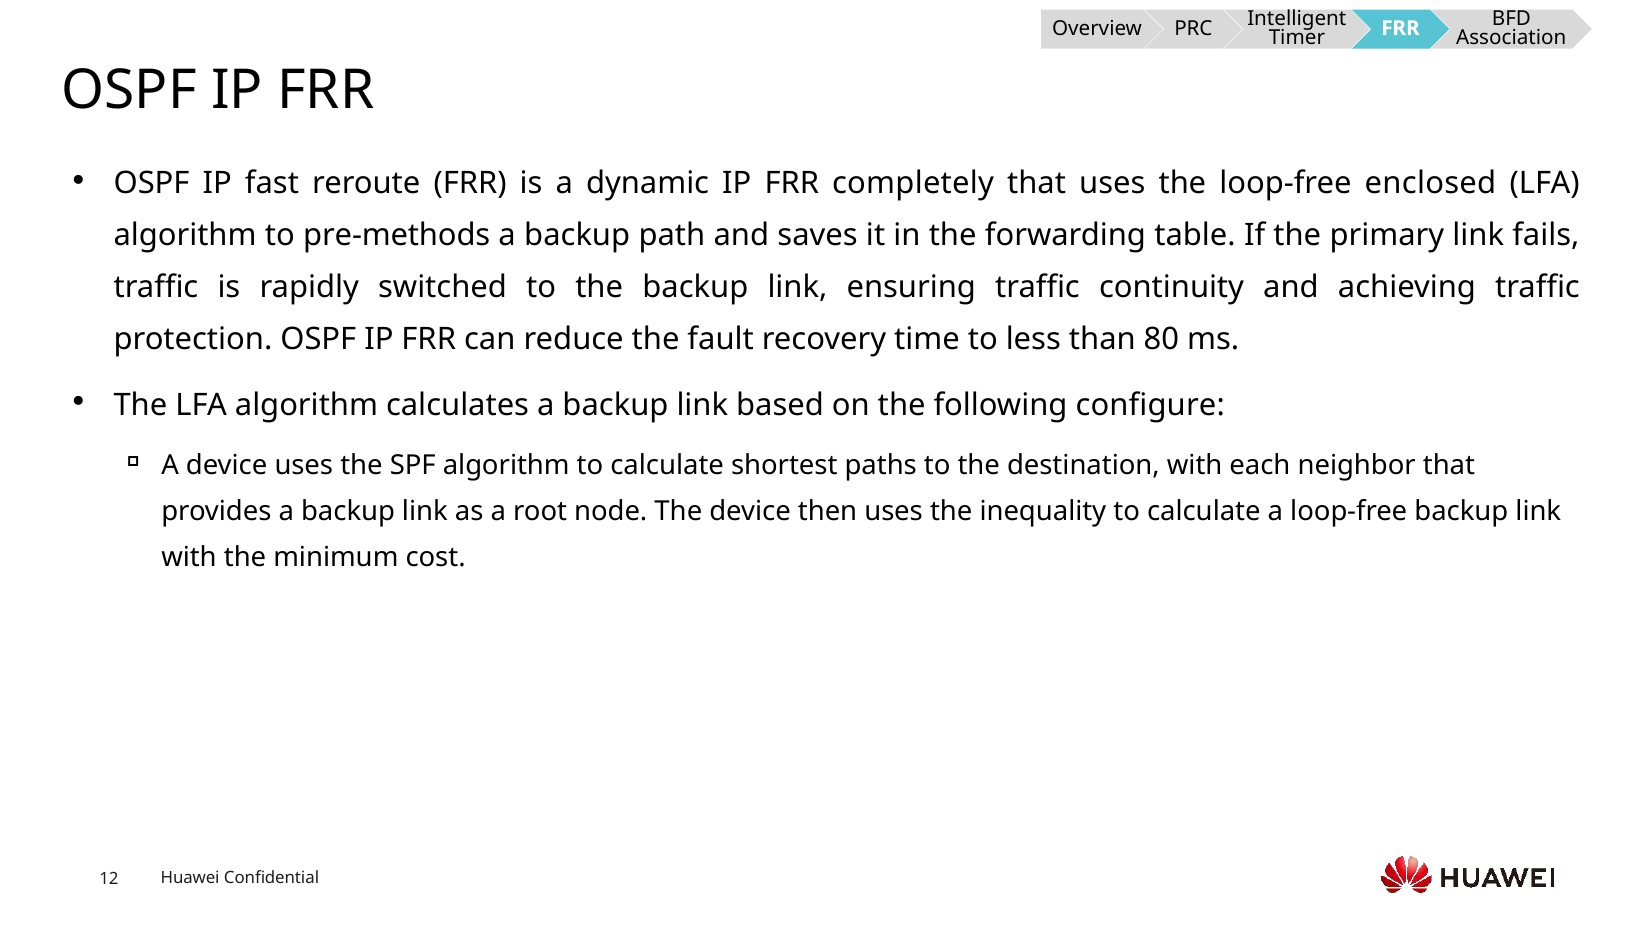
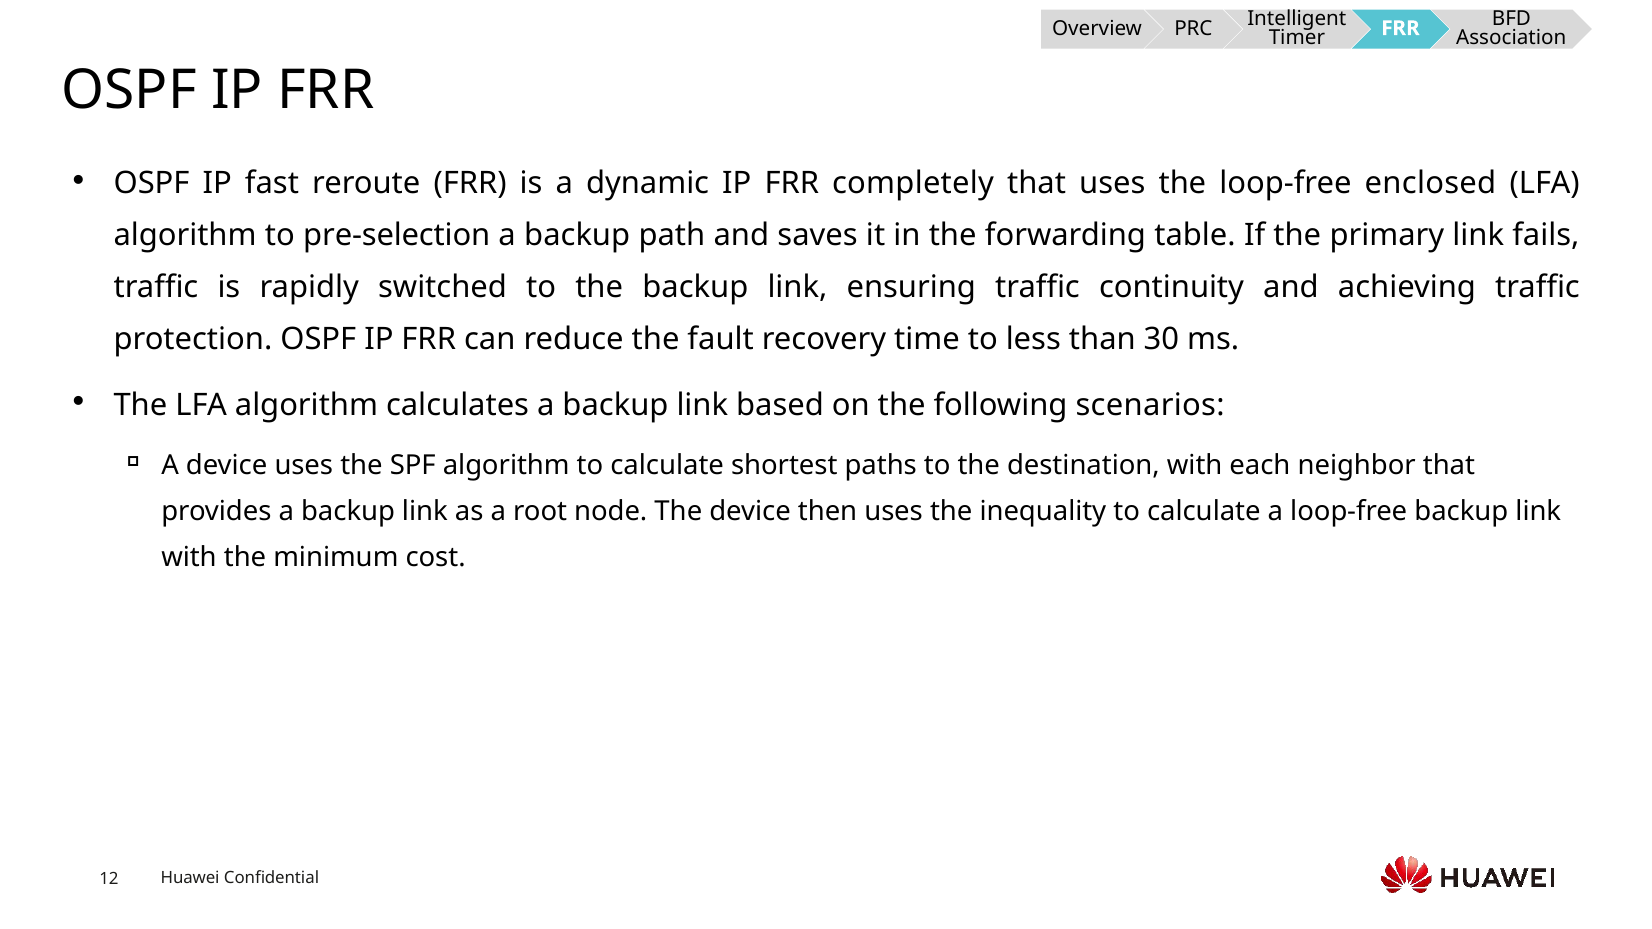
pre-methods: pre-methods -> pre-selection (397, 236)
80: 80 -> 30 (1161, 340)
configure: configure -> scenarios (1150, 405)
